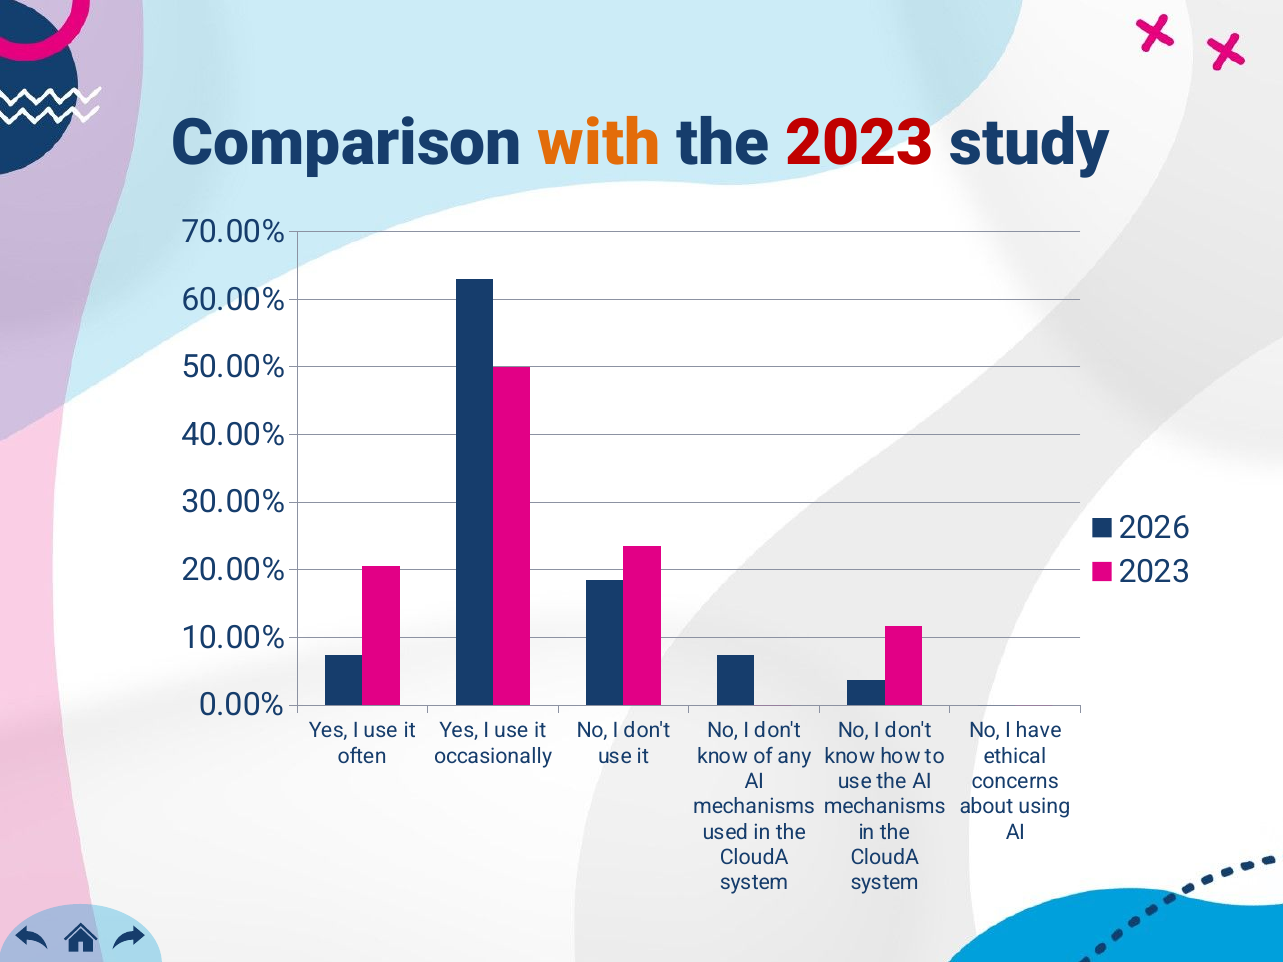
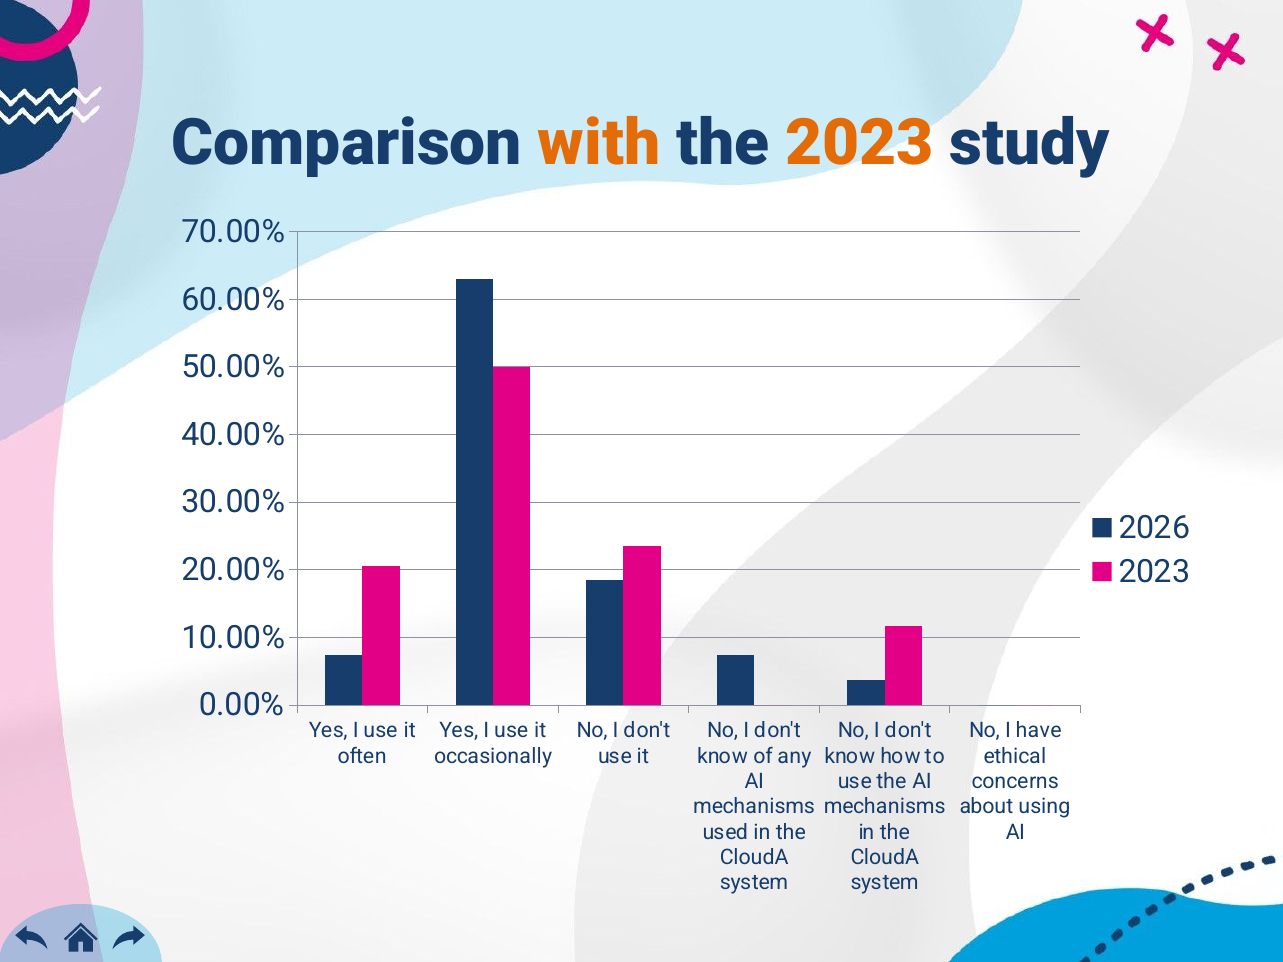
2023 colour: red -> orange (859, 144)
